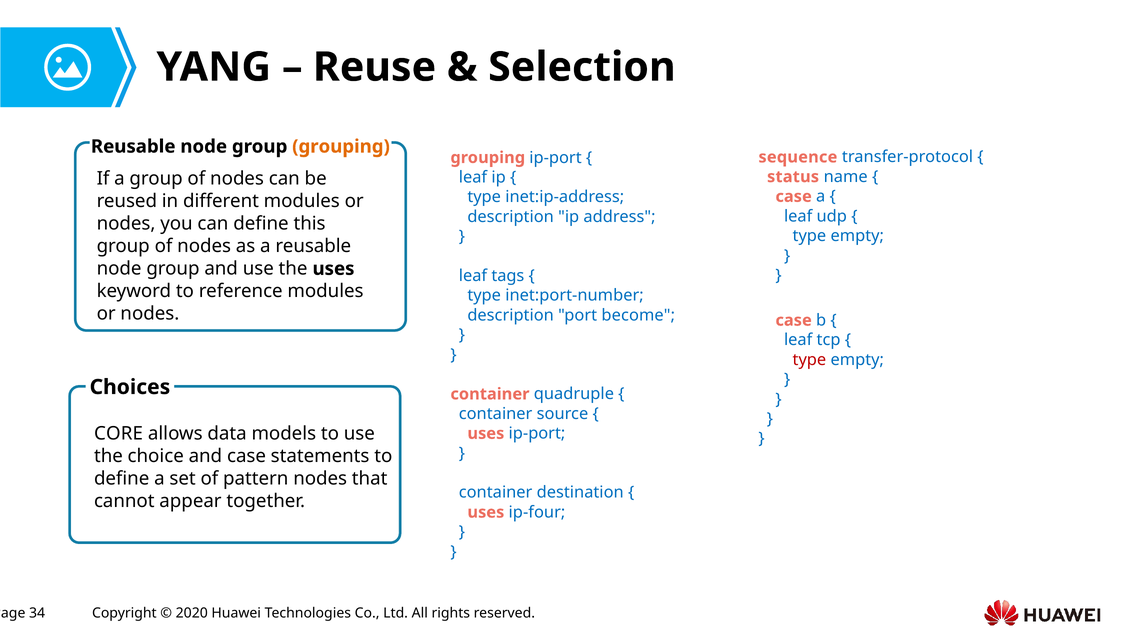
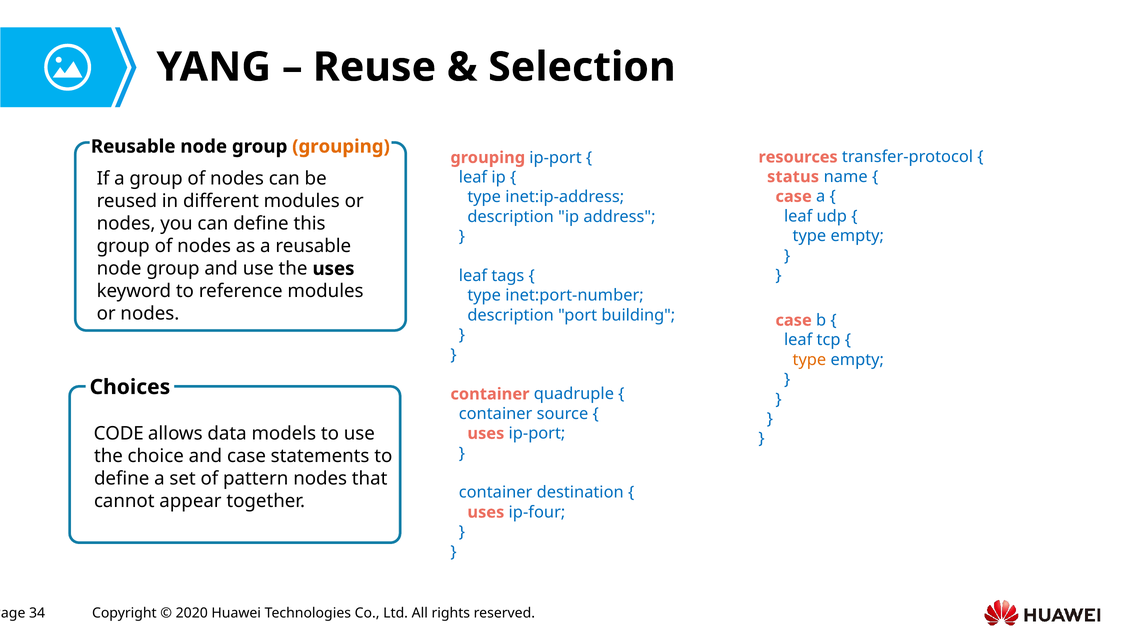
sequence: sequence -> resources (798, 157)
become: become -> building (638, 315)
type colour: red -> orange (809, 360)
CORE: CORE -> CODE (119, 433)
